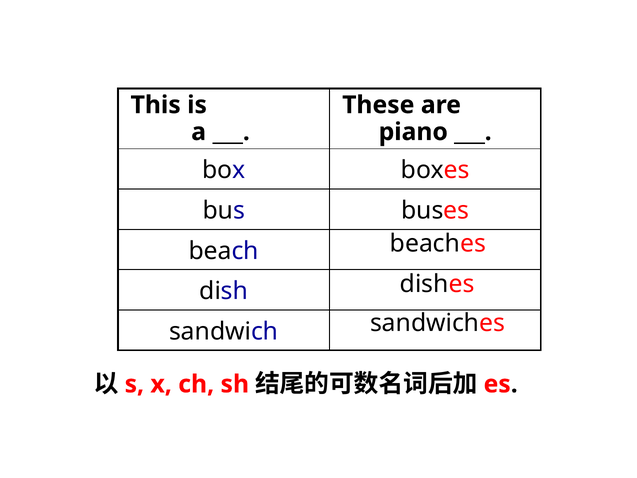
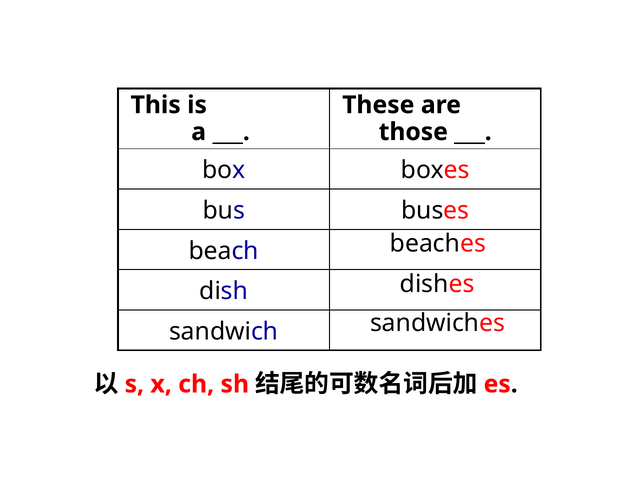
piano: piano -> those (413, 132)
